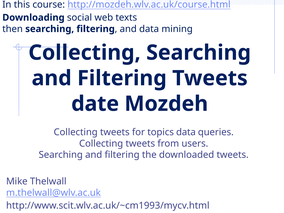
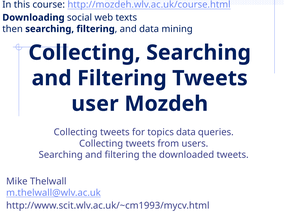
date: date -> user (95, 104)
